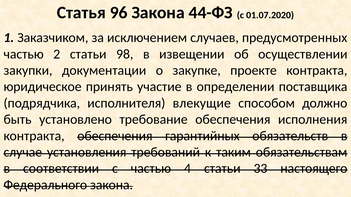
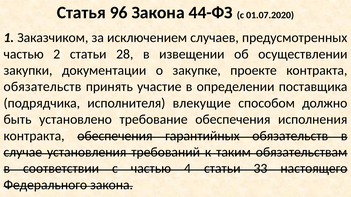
98: 98 -> 28 (125, 54)
юридическое: юридическое -> обязательств (42, 87)
